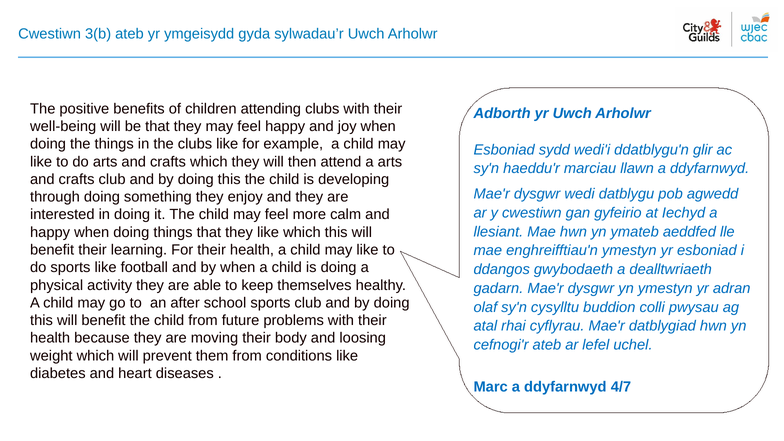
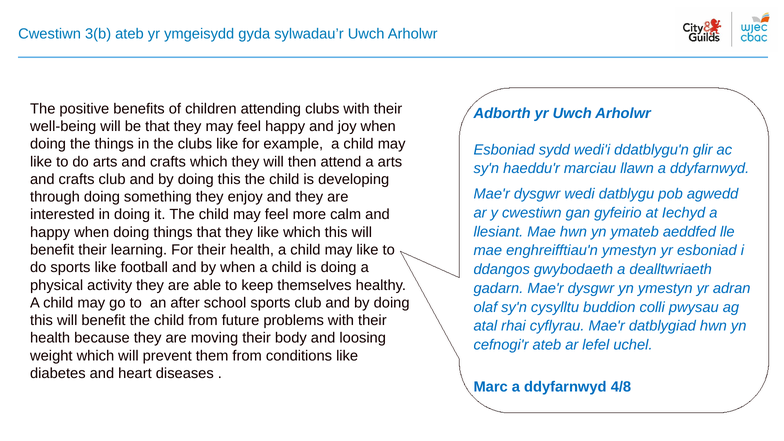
4/7: 4/7 -> 4/8 (621, 387)
